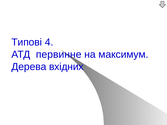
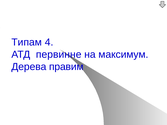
Типові: Типові -> Типам (27, 42)
вхідних: вхідних -> правим (66, 67)
